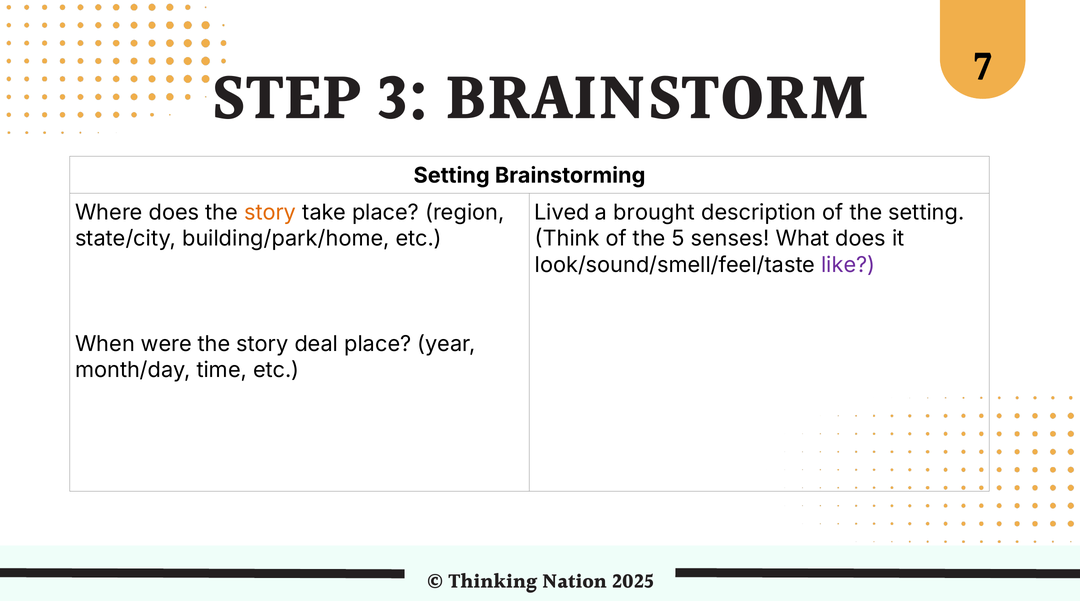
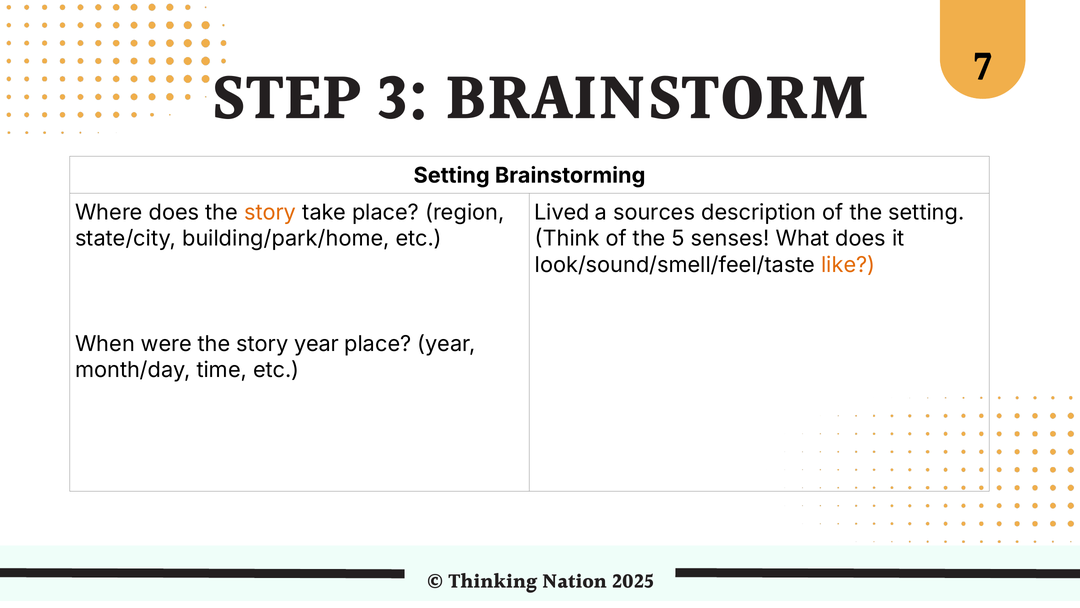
brought: brought -> sources (654, 212)
like colour: purple -> orange (848, 265)
story deal: deal -> year (317, 344)
